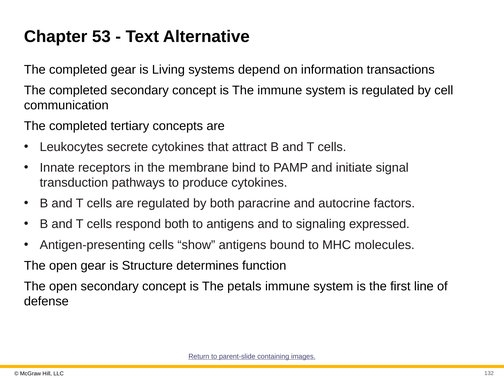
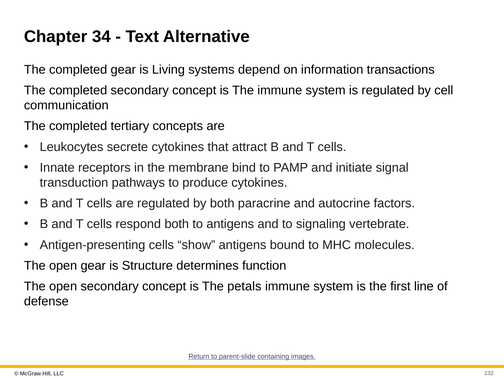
53: 53 -> 34 (101, 37)
expressed: expressed -> vertebrate (379, 224)
